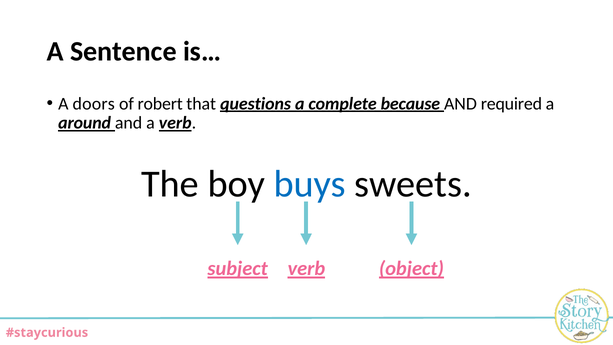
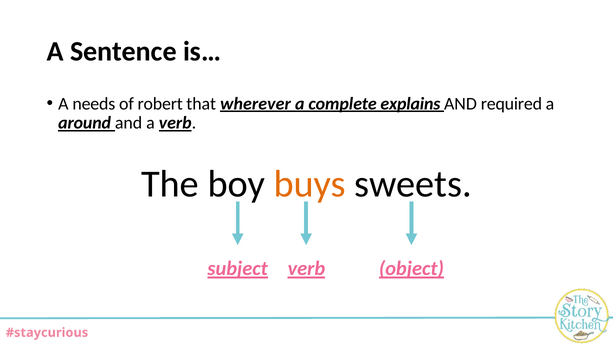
doors: doors -> needs (94, 104)
questions: questions -> wherever (256, 104)
because: because -> explains (410, 104)
buys colour: blue -> orange (310, 184)
